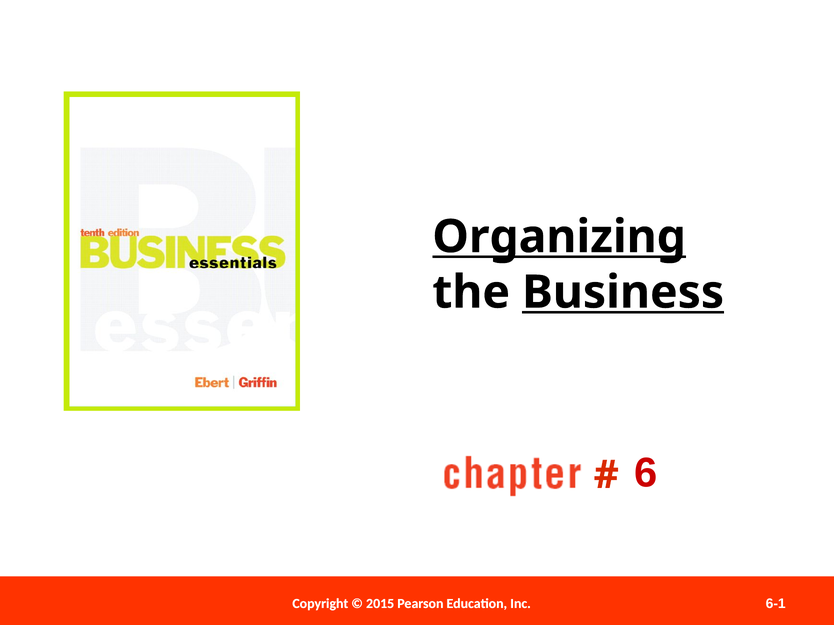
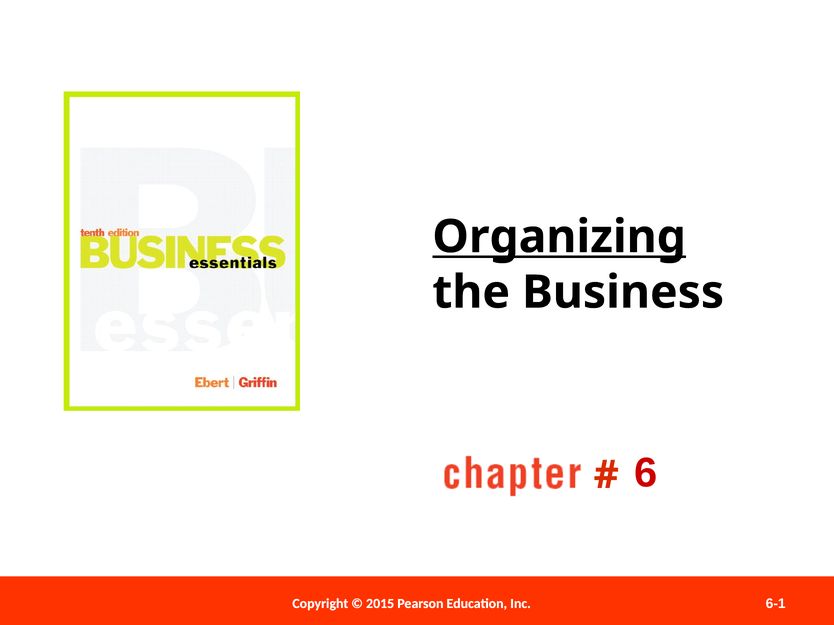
Business underline: present -> none (623, 293)
